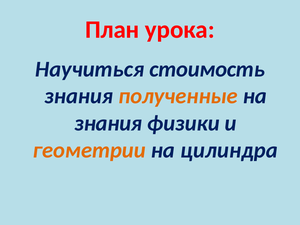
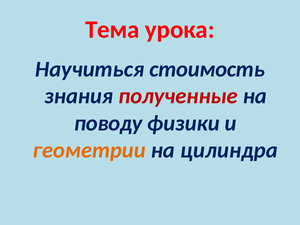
План: План -> Тема (112, 30)
полученные colour: orange -> red (178, 96)
знания: знания -> поводу (108, 123)
